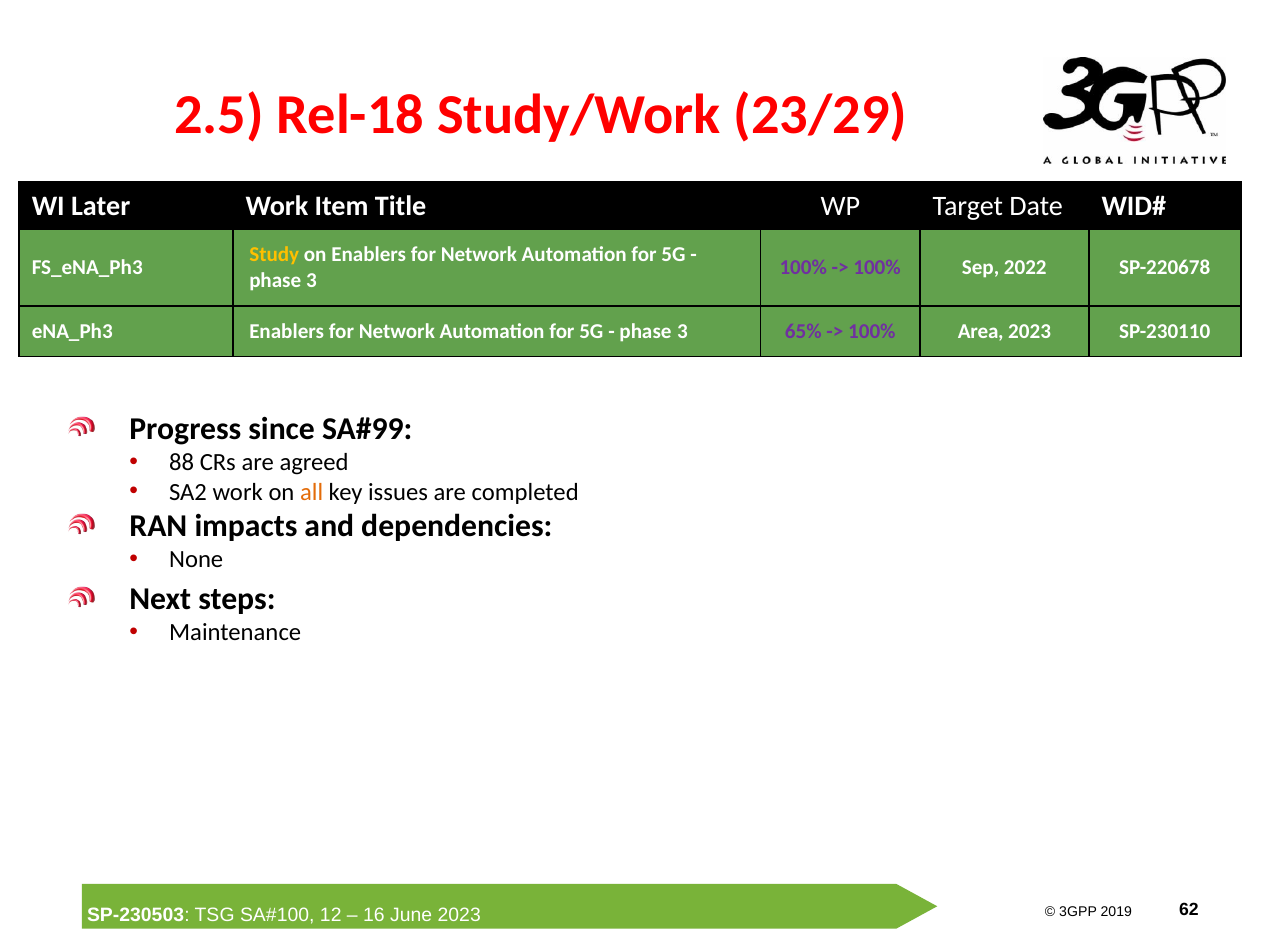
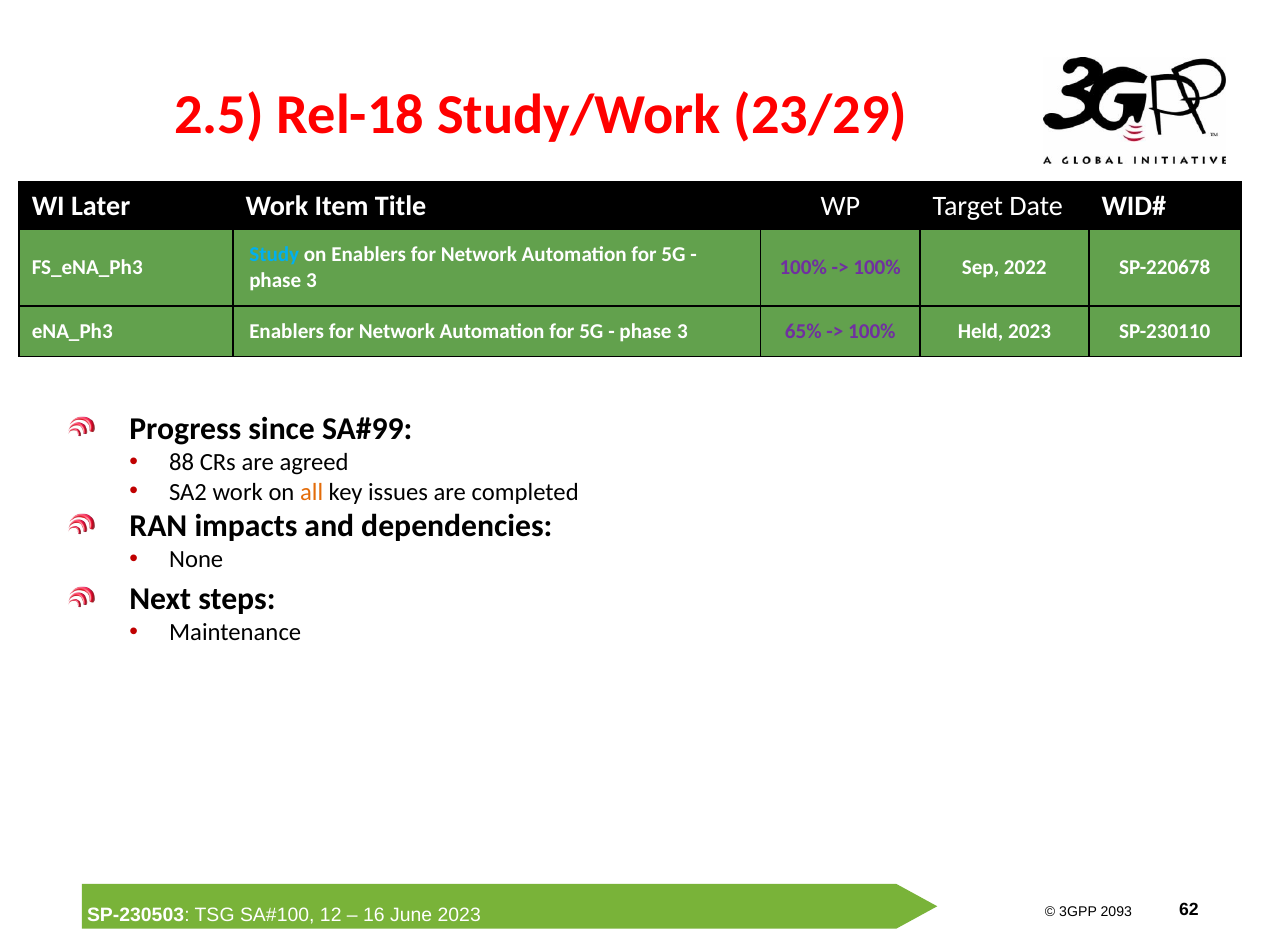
Study colour: yellow -> light blue (274, 255)
Area: Area -> Held (981, 331)
2019: 2019 -> 2093 (1116, 912)
